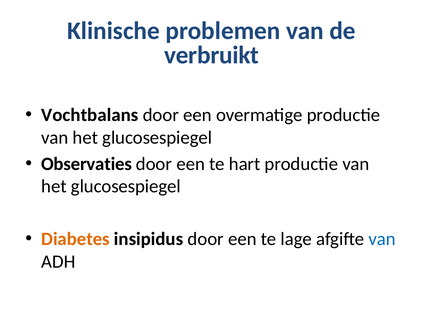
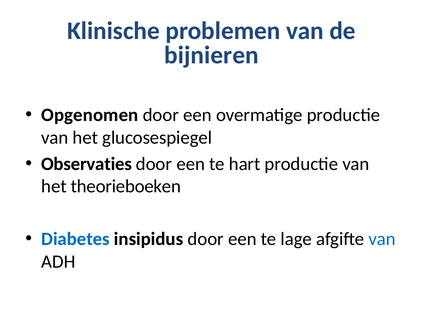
verbruikt: verbruikt -> bijnieren (211, 55)
Vochtbalans: Vochtbalans -> Opgenomen (90, 115)
glucosespiegel: glucosespiegel -> theorieboeken (126, 187)
Diabetes colour: orange -> blue (75, 239)
